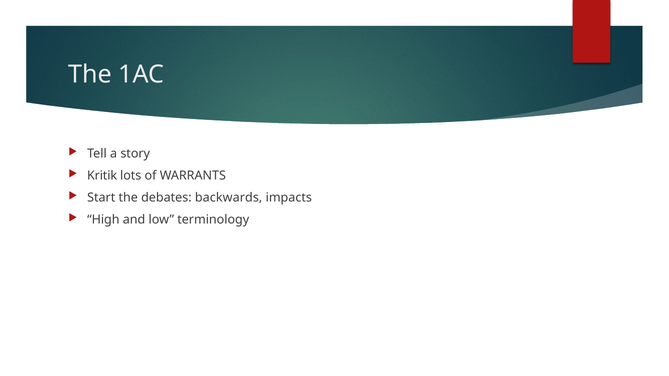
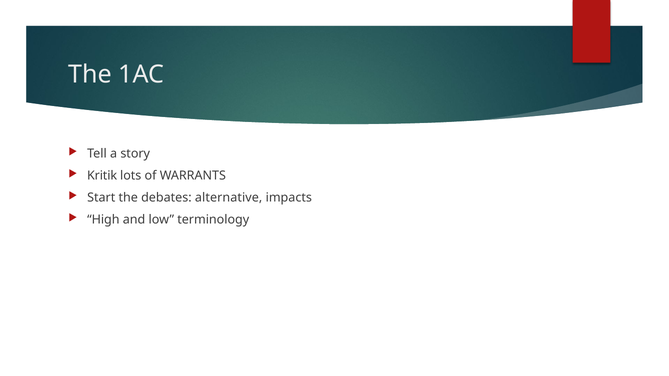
backwards: backwards -> alternative (229, 198)
